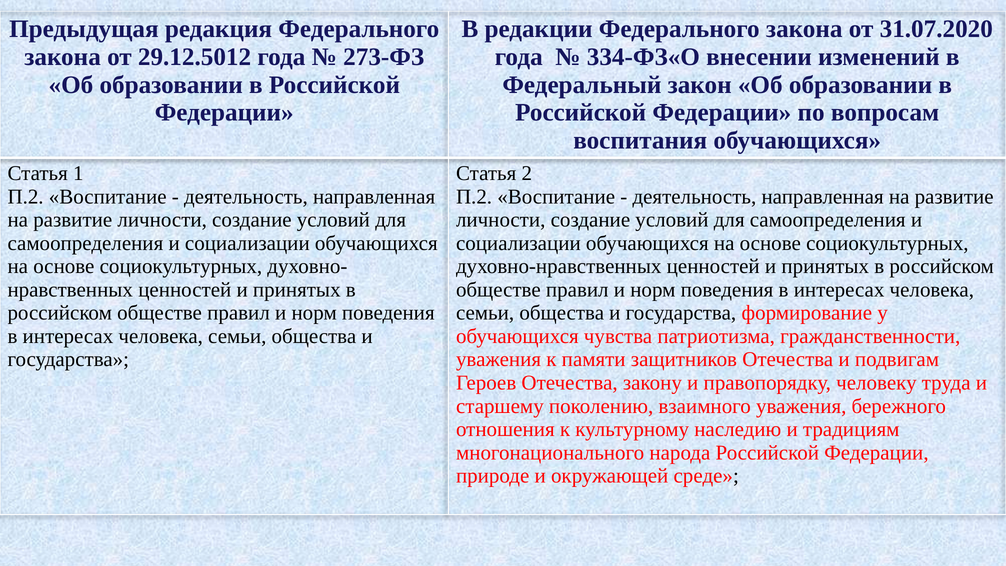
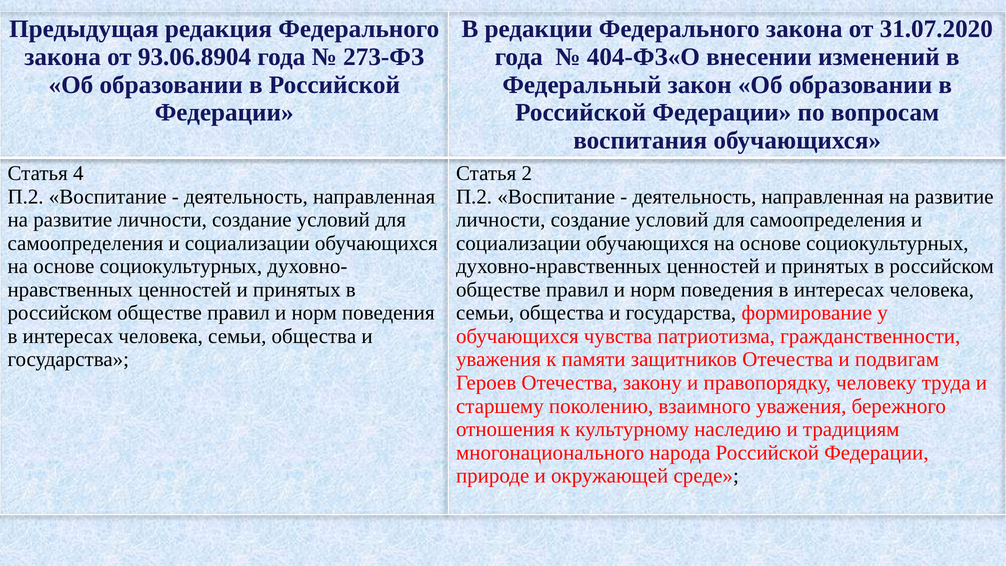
29.12.5012: 29.12.5012 -> 93.06.8904 (195, 57)
334-ФЗ«О: 334-ФЗ«О -> 404-ФЗ«О (643, 57)
1: 1 -> 4 (78, 173)
